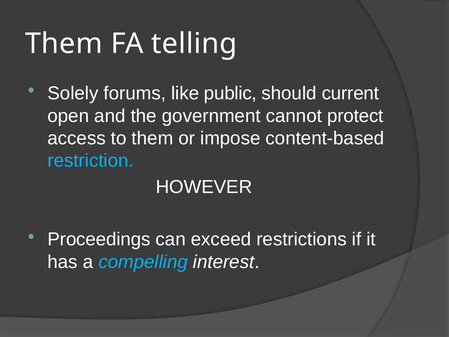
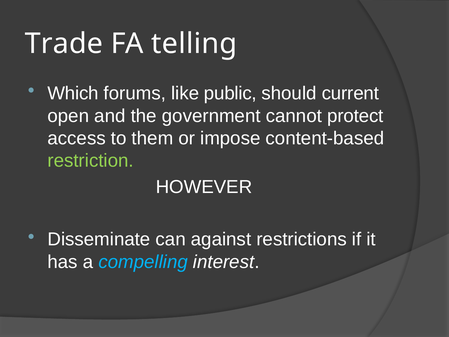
Them: Them -> Trade (64, 44)
Solely: Solely -> Which (73, 93)
restriction colour: light blue -> light green (91, 161)
Proceedings: Proceedings -> Disseminate (99, 239)
exceed: exceed -> against (221, 239)
